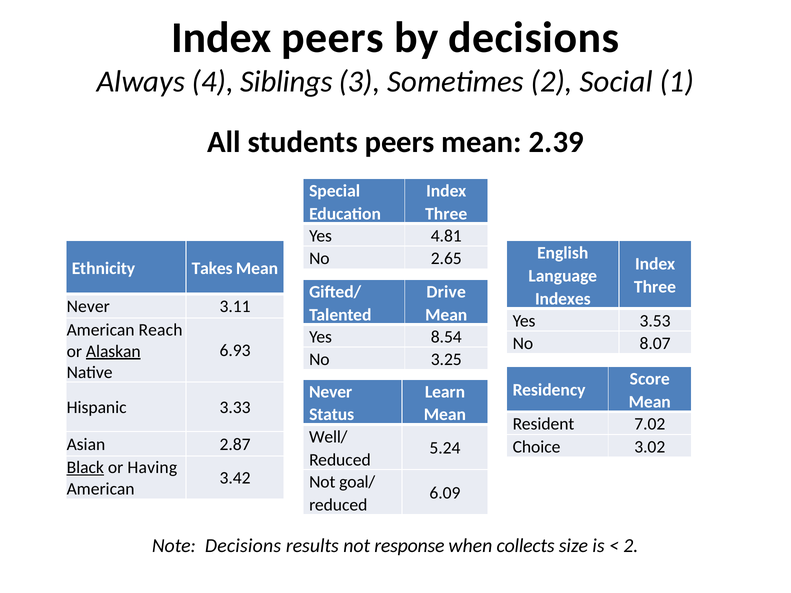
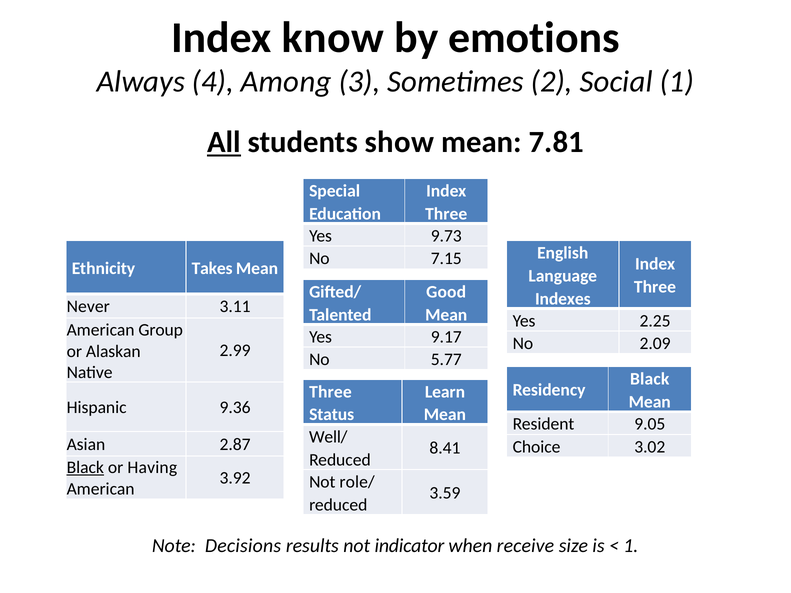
Index peers: peers -> know (333, 38)
by decisions: decisions -> emotions (534, 38)
Siblings: Siblings -> Among (286, 82)
All underline: none -> present (224, 142)
students peers: peers -> show (399, 142)
2.39: 2.39 -> 7.81 (556, 142)
4.81: 4.81 -> 9.73 (446, 236)
2.65: 2.65 -> 7.15 (446, 259)
Drive: Drive -> Good (446, 292)
3.53: 3.53 -> 2.25 (655, 321)
Reach: Reach -> Group (161, 330)
8.54: 8.54 -> 9.17 (446, 337)
8.07: 8.07 -> 2.09 (655, 344)
6.93: 6.93 -> 2.99 (235, 351)
Alaskan underline: present -> none (113, 351)
3.25: 3.25 -> 5.77 (446, 360)
Score: Score -> Black (650, 379)
Never: Never -> Three (330, 392)
3.33: 3.33 -> 9.36 (235, 408)
7.02: 7.02 -> 9.05 (650, 424)
5.24: 5.24 -> 8.41 (445, 448)
3.42: 3.42 -> 3.92 (235, 478)
goal/: goal/ -> role/ (357, 482)
6.09: 6.09 -> 3.59 (445, 493)
response: response -> indicator (409, 546)
collects: collects -> receive (525, 546)
2: 2 -> 1 (631, 546)
